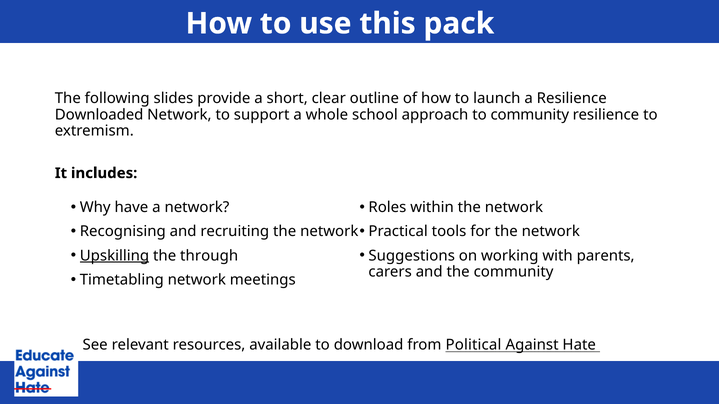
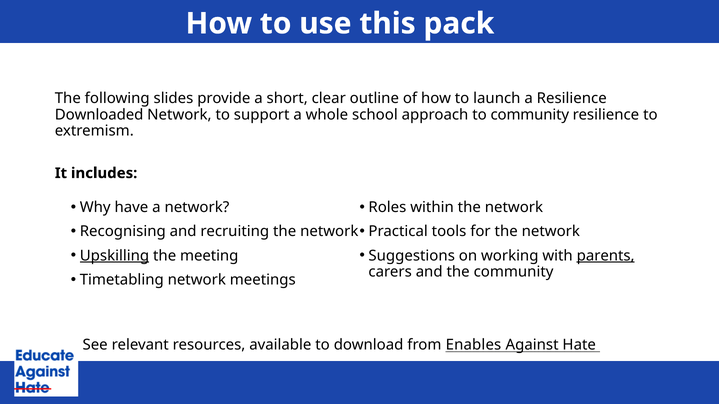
through: through -> meeting (209, 256)
parents underline: none -> present (606, 256)
Political: Political -> Enables (473, 345)
